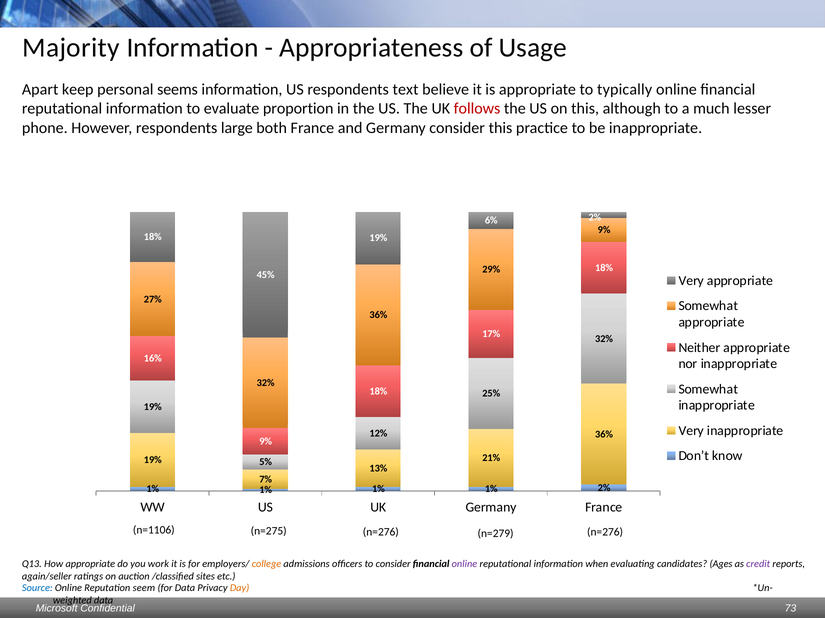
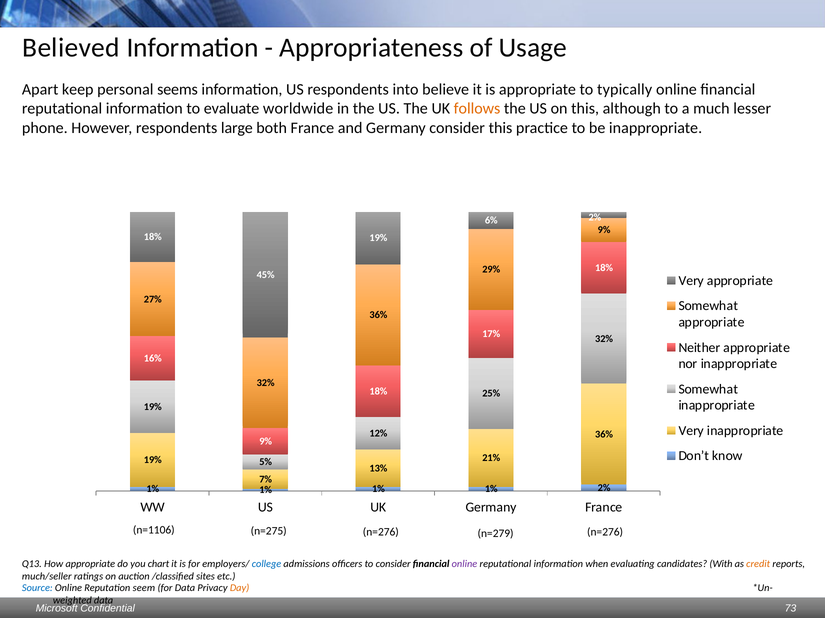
Majority: Majority -> Believed (71, 48)
text: text -> into (406, 89)
proportion: proportion -> worldwide (298, 109)
follows colour: red -> orange (477, 109)
work: work -> chart (158, 564)
college colour: orange -> blue (267, 564)
Ages: Ages -> With (721, 564)
credit colour: purple -> orange (758, 564)
again/seller: again/seller -> much/seller (47, 577)
